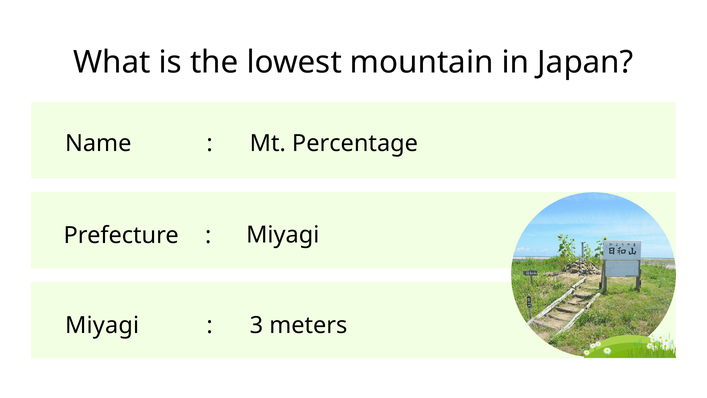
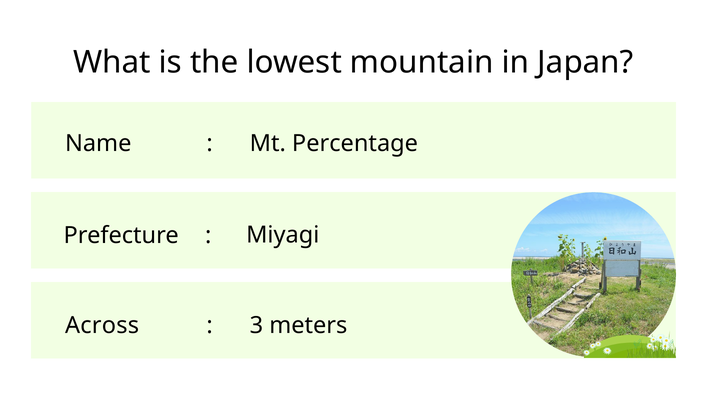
Miyagi: Miyagi -> Across (102, 325)
